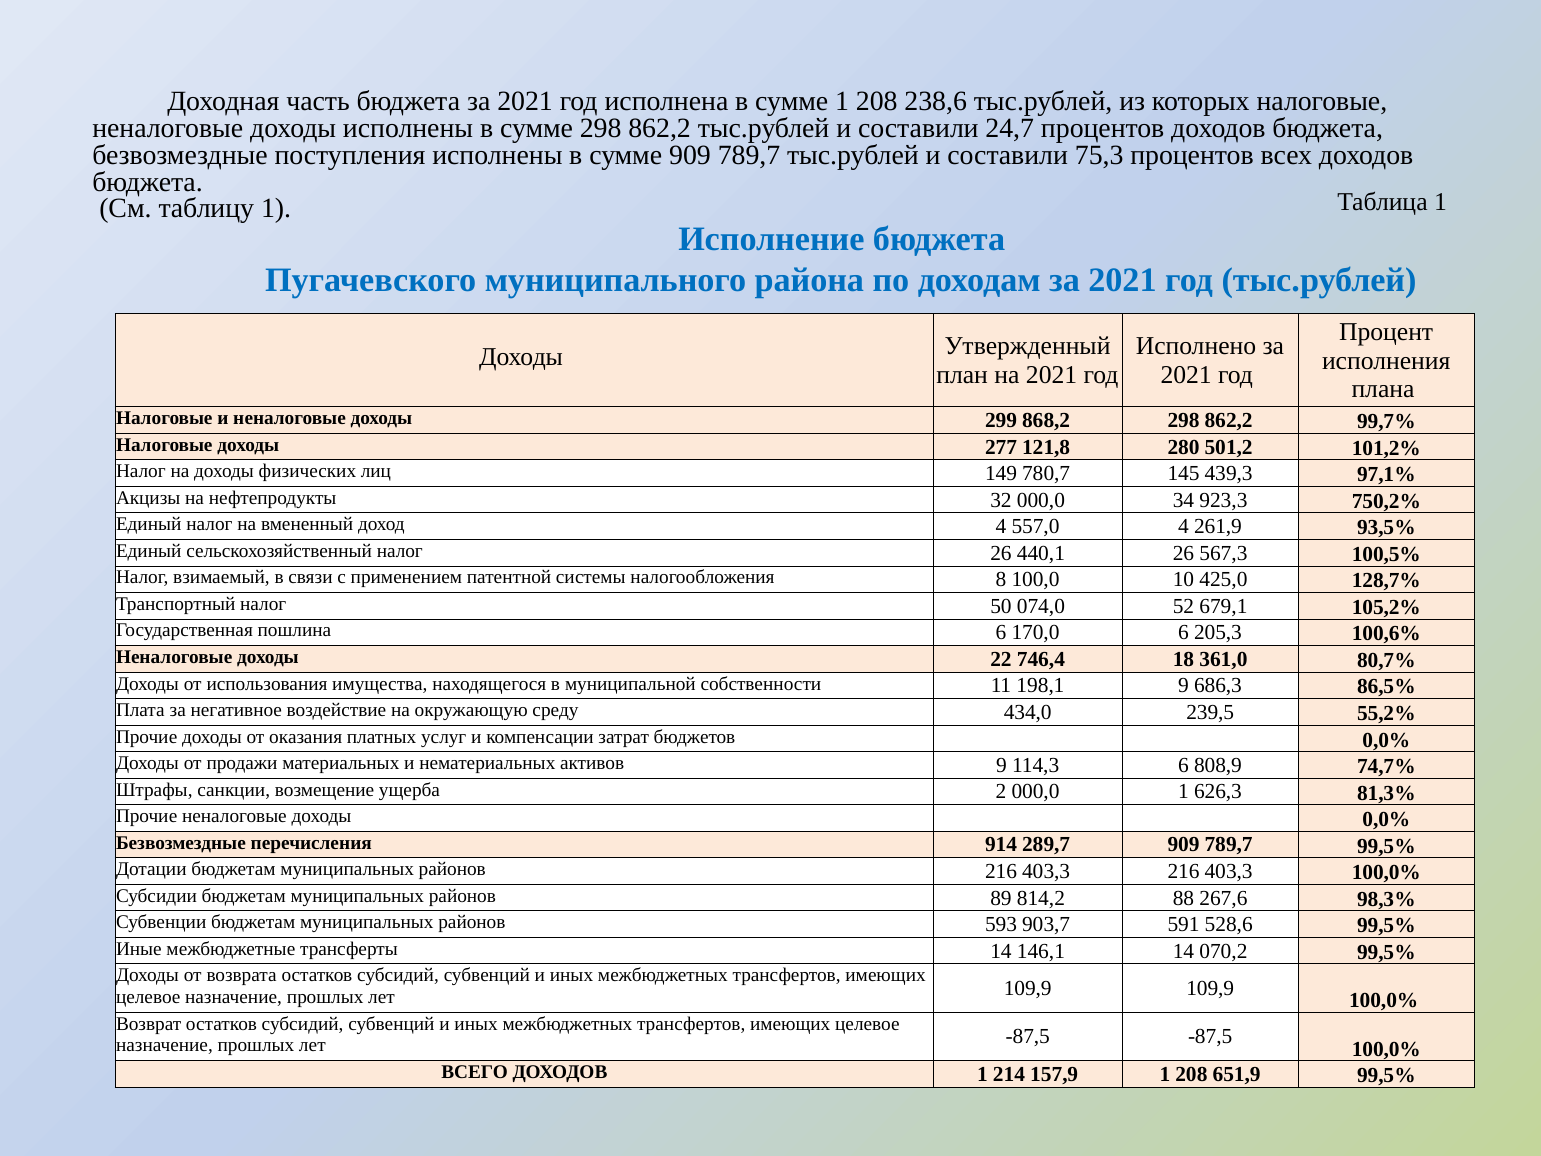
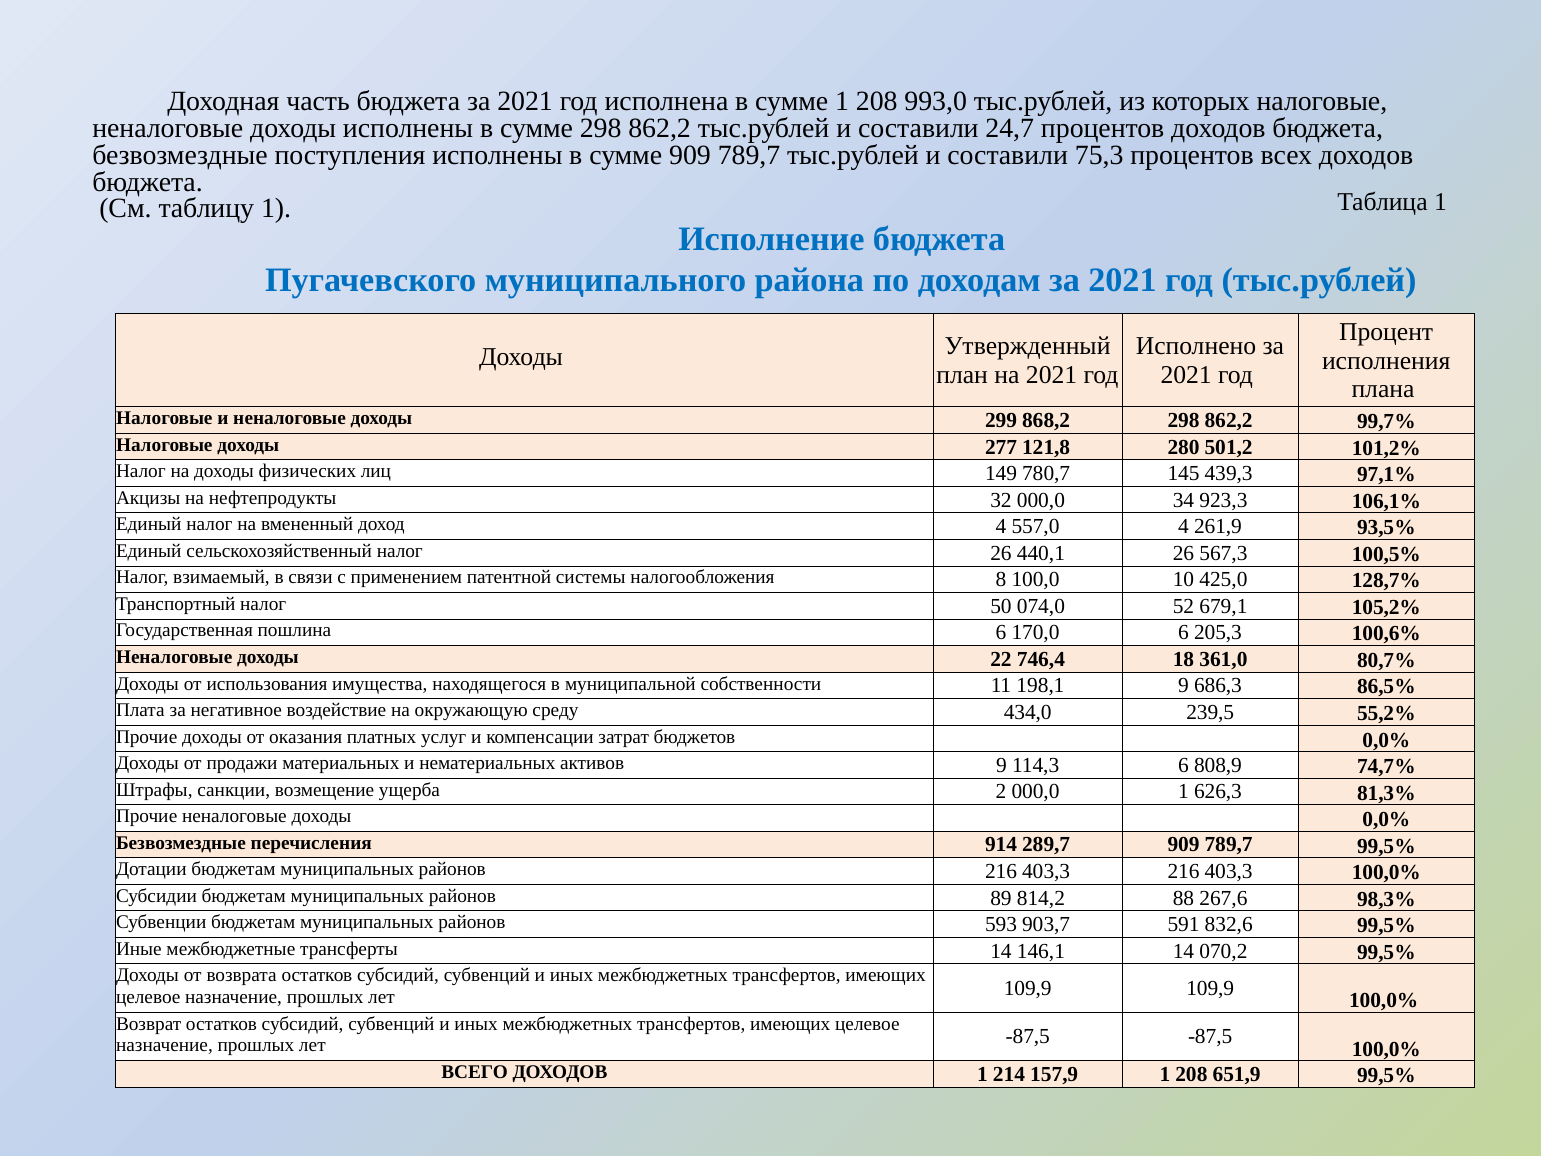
238,6: 238,6 -> 993,0 (936, 102)
750,2%: 750,2% -> 106,1% (1386, 501)
528,6: 528,6 -> 832,6 (1229, 924)
